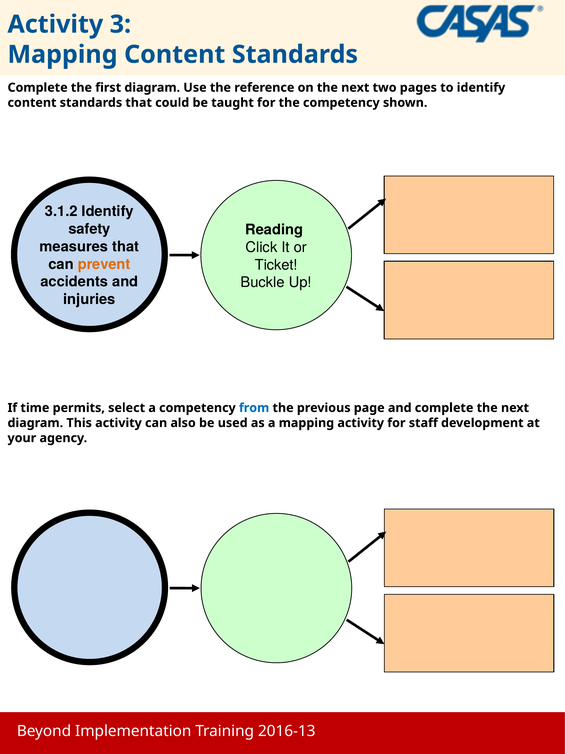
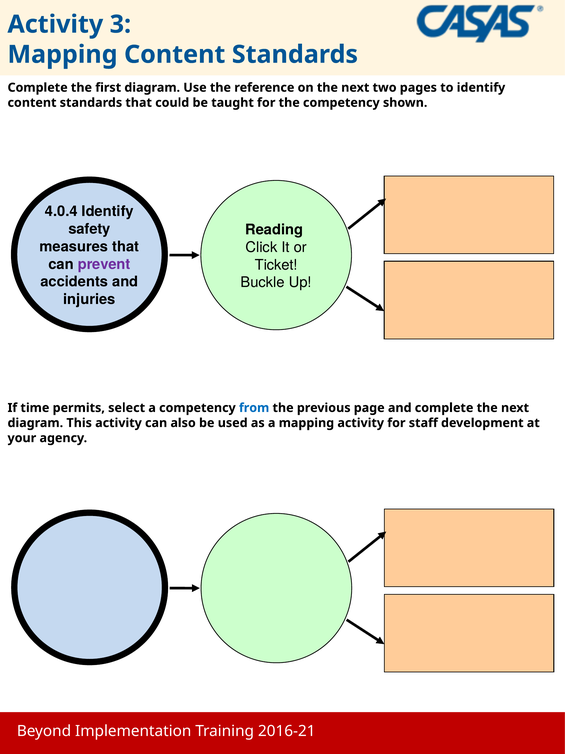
3.1.2: 3.1.2 -> 4.0.4 (61, 211)
prevent colour: orange -> purple (104, 264)
2016-13: 2016-13 -> 2016-21 (287, 730)
